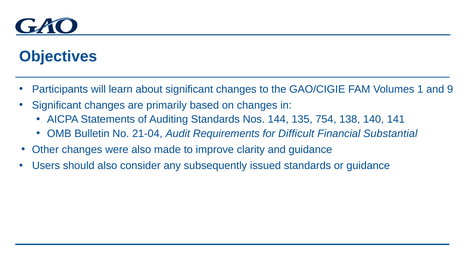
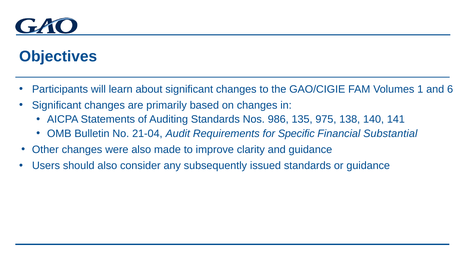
9: 9 -> 6 (450, 89)
144: 144 -> 986 (278, 119)
754: 754 -> 975 (326, 119)
Difficult: Difficult -> Specific (296, 134)
